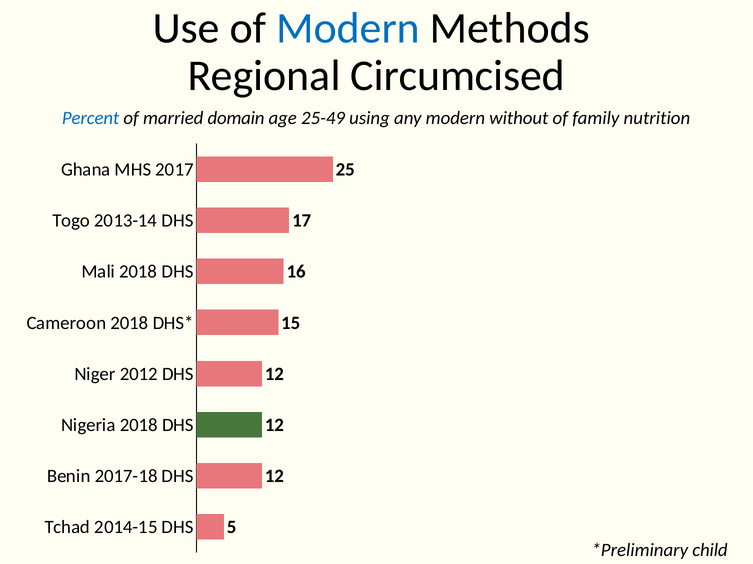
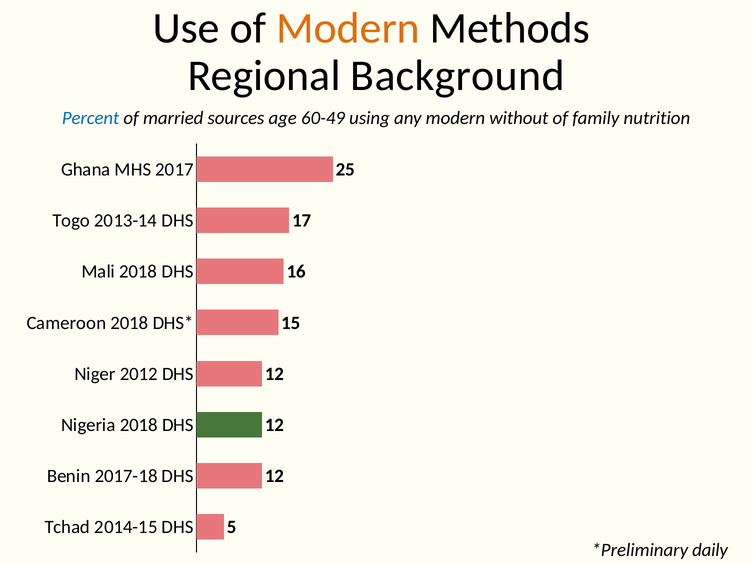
Modern colour: blue -> orange (348, 28)
Circumcised: Circumcised -> Background (458, 76)
domain: domain -> sources (236, 118)
25-49: 25-49 -> 60-49 (323, 118)
child: child -> daily (710, 551)
